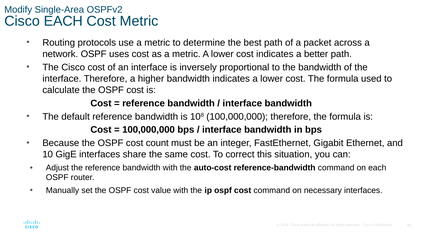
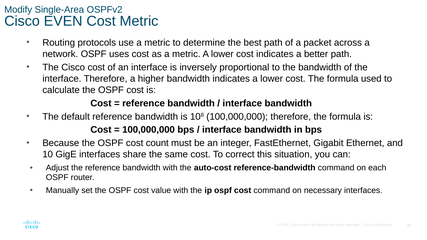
Cisco EACH: EACH -> EVEN (63, 21)
